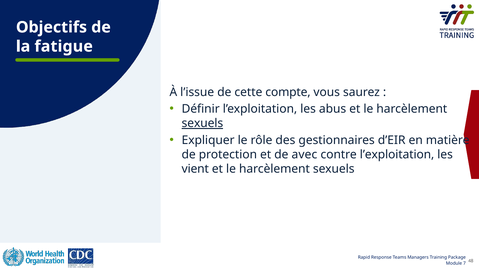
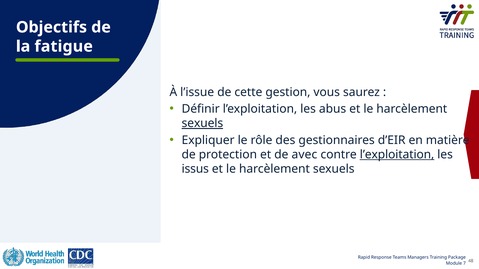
compte: compte -> gestion (288, 92)
l’exploitation underline: none -> present (397, 155)
vient: vient -> issus (195, 169)
